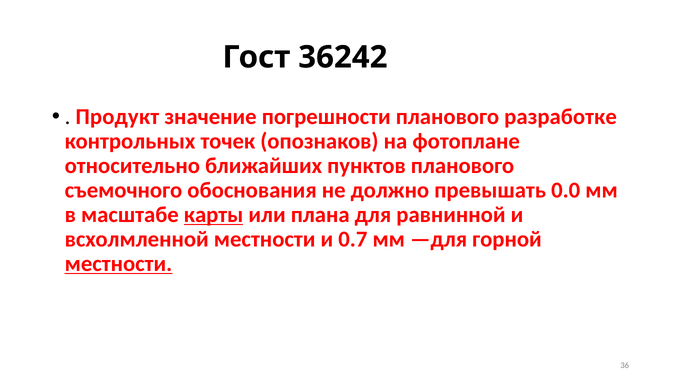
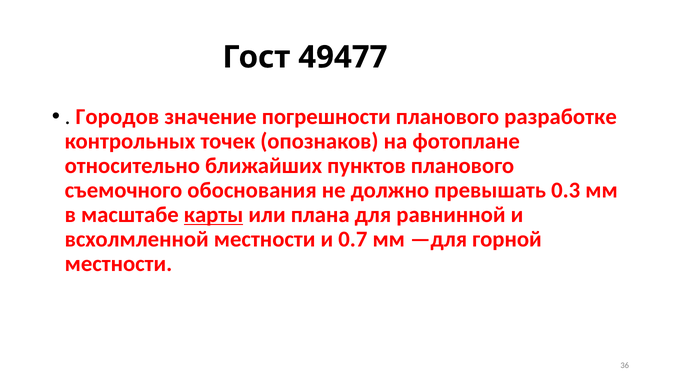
36242: 36242 -> 49477 (343, 57)
Продукт: Продукт -> Городов (117, 117)
0.0: 0.0 -> 0.3 (566, 190)
местности underline: present -> none (118, 264)
